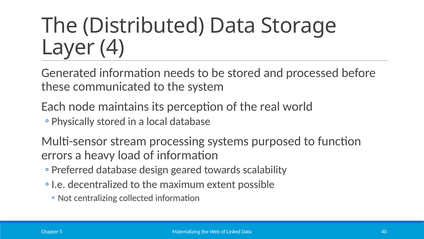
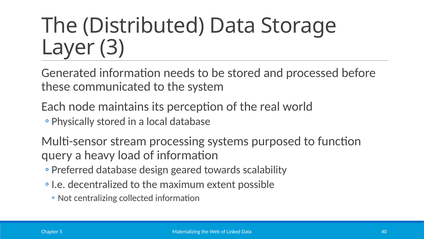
4: 4 -> 3 (112, 48)
errors: errors -> query (57, 155)
